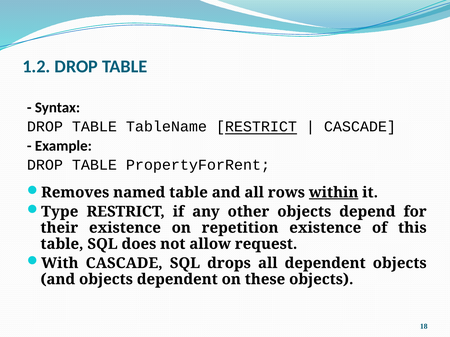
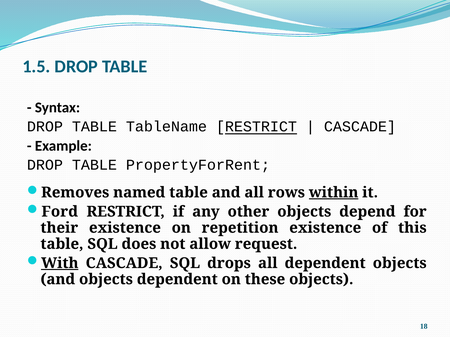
1.2: 1.2 -> 1.5 (36, 67)
Type: Type -> Ford (60, 212)
With underline: none -> present (60, 263)
